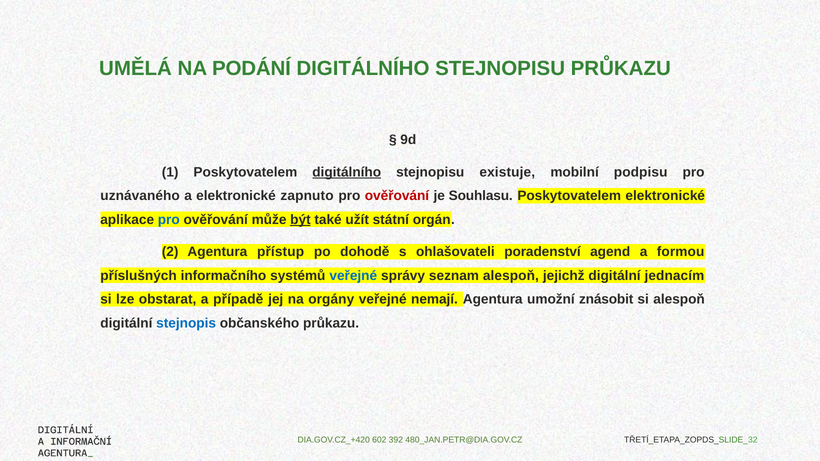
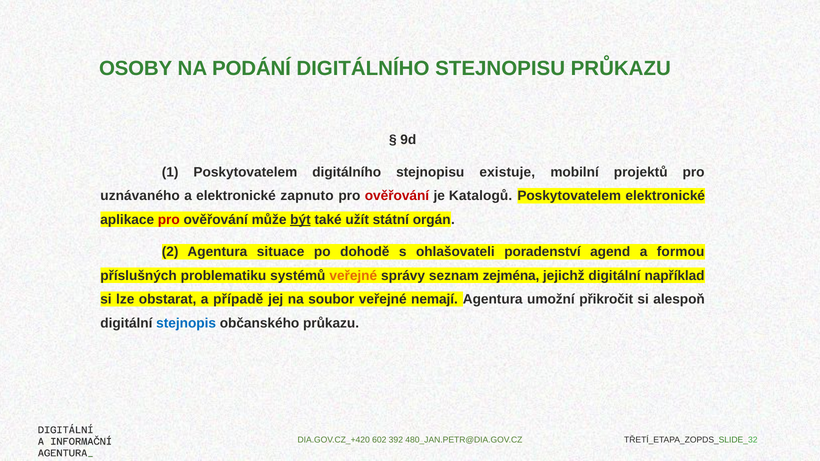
UMĚLÁ: UMĚLÁ -> OSOBY (136, 68)
digitálního underline: present -> none (347, 172)
podpisu: podpisu -> projektů (641, 172)
Souhlasu: Souhlasu -> Katalogů (481, 196)
pro colour: blue -> red (169, 220)
přístup: přístup -> situace (281, 252)
informačního: informačního -> problematiku (223, 276)
veřejné colour: blue -> orange (353, 276)
seznam alespoň: alespoň -> zejména (511, 276)
jednacím: jednacím -> například (675, 276)
orgány: orgány -> soubor (331, 299)
znásobit: znásobit -> přikročit (606, 299)
